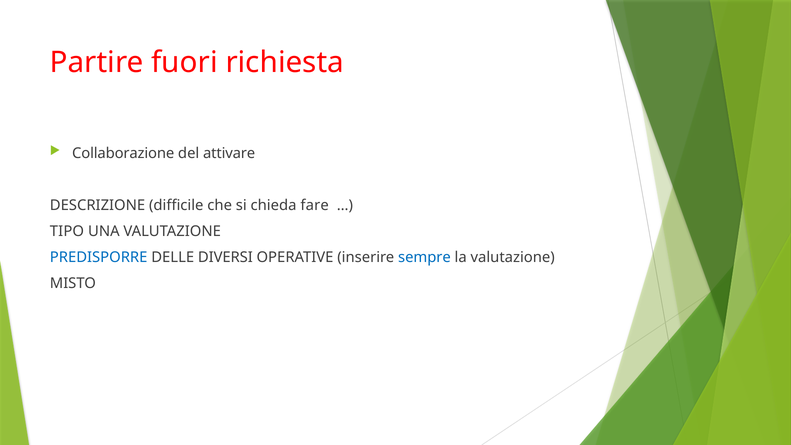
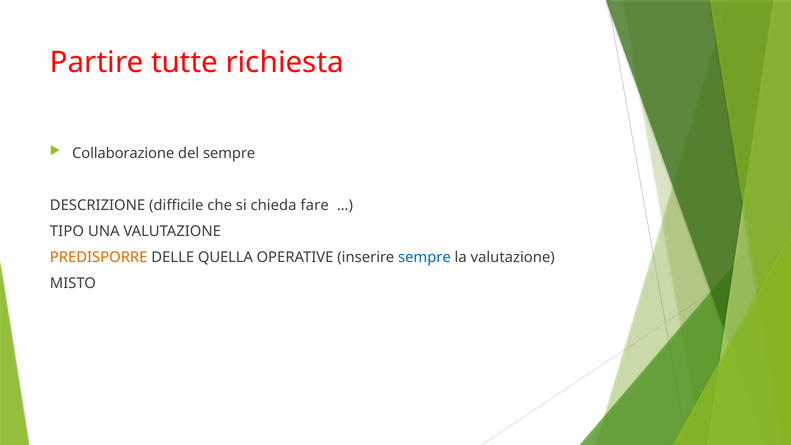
fuori: fuori -> tutte (185, 62)
del attivare: attivare -> sempre (229, 153)
PREDISPORRE colour: blue -> orange (99, 257)
DIVERSI: DIVERSI -> QUELLA (225, 257)
